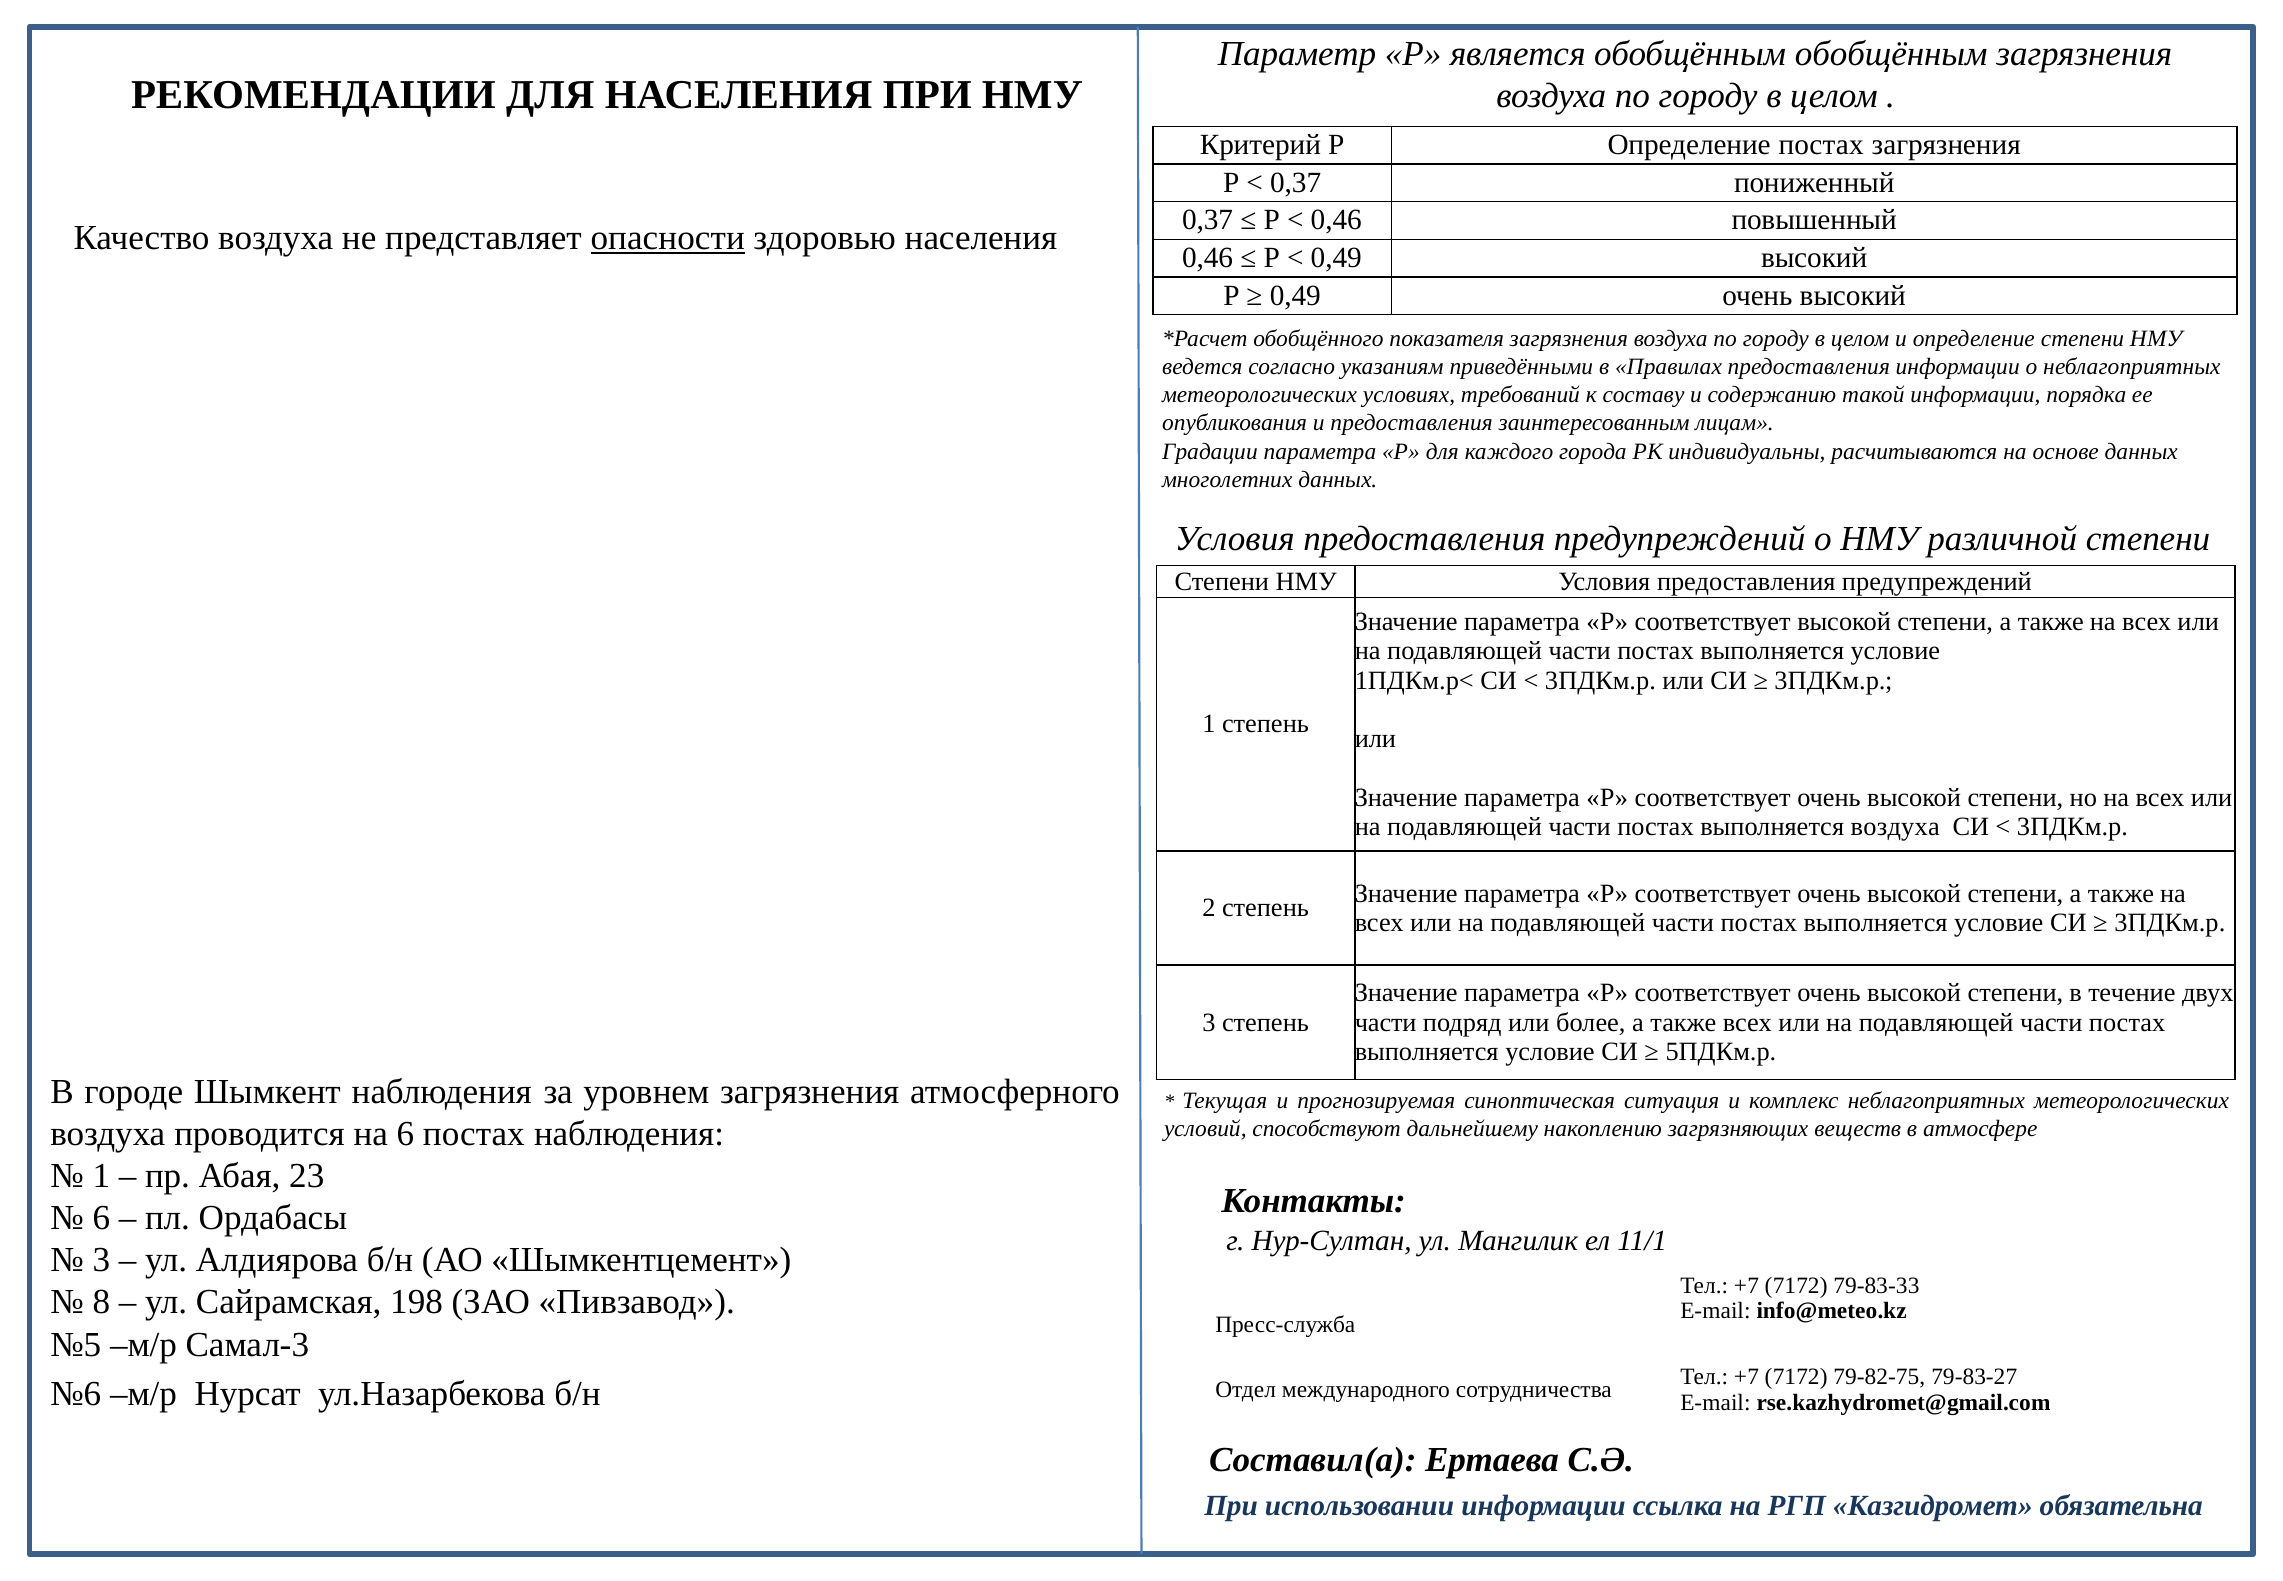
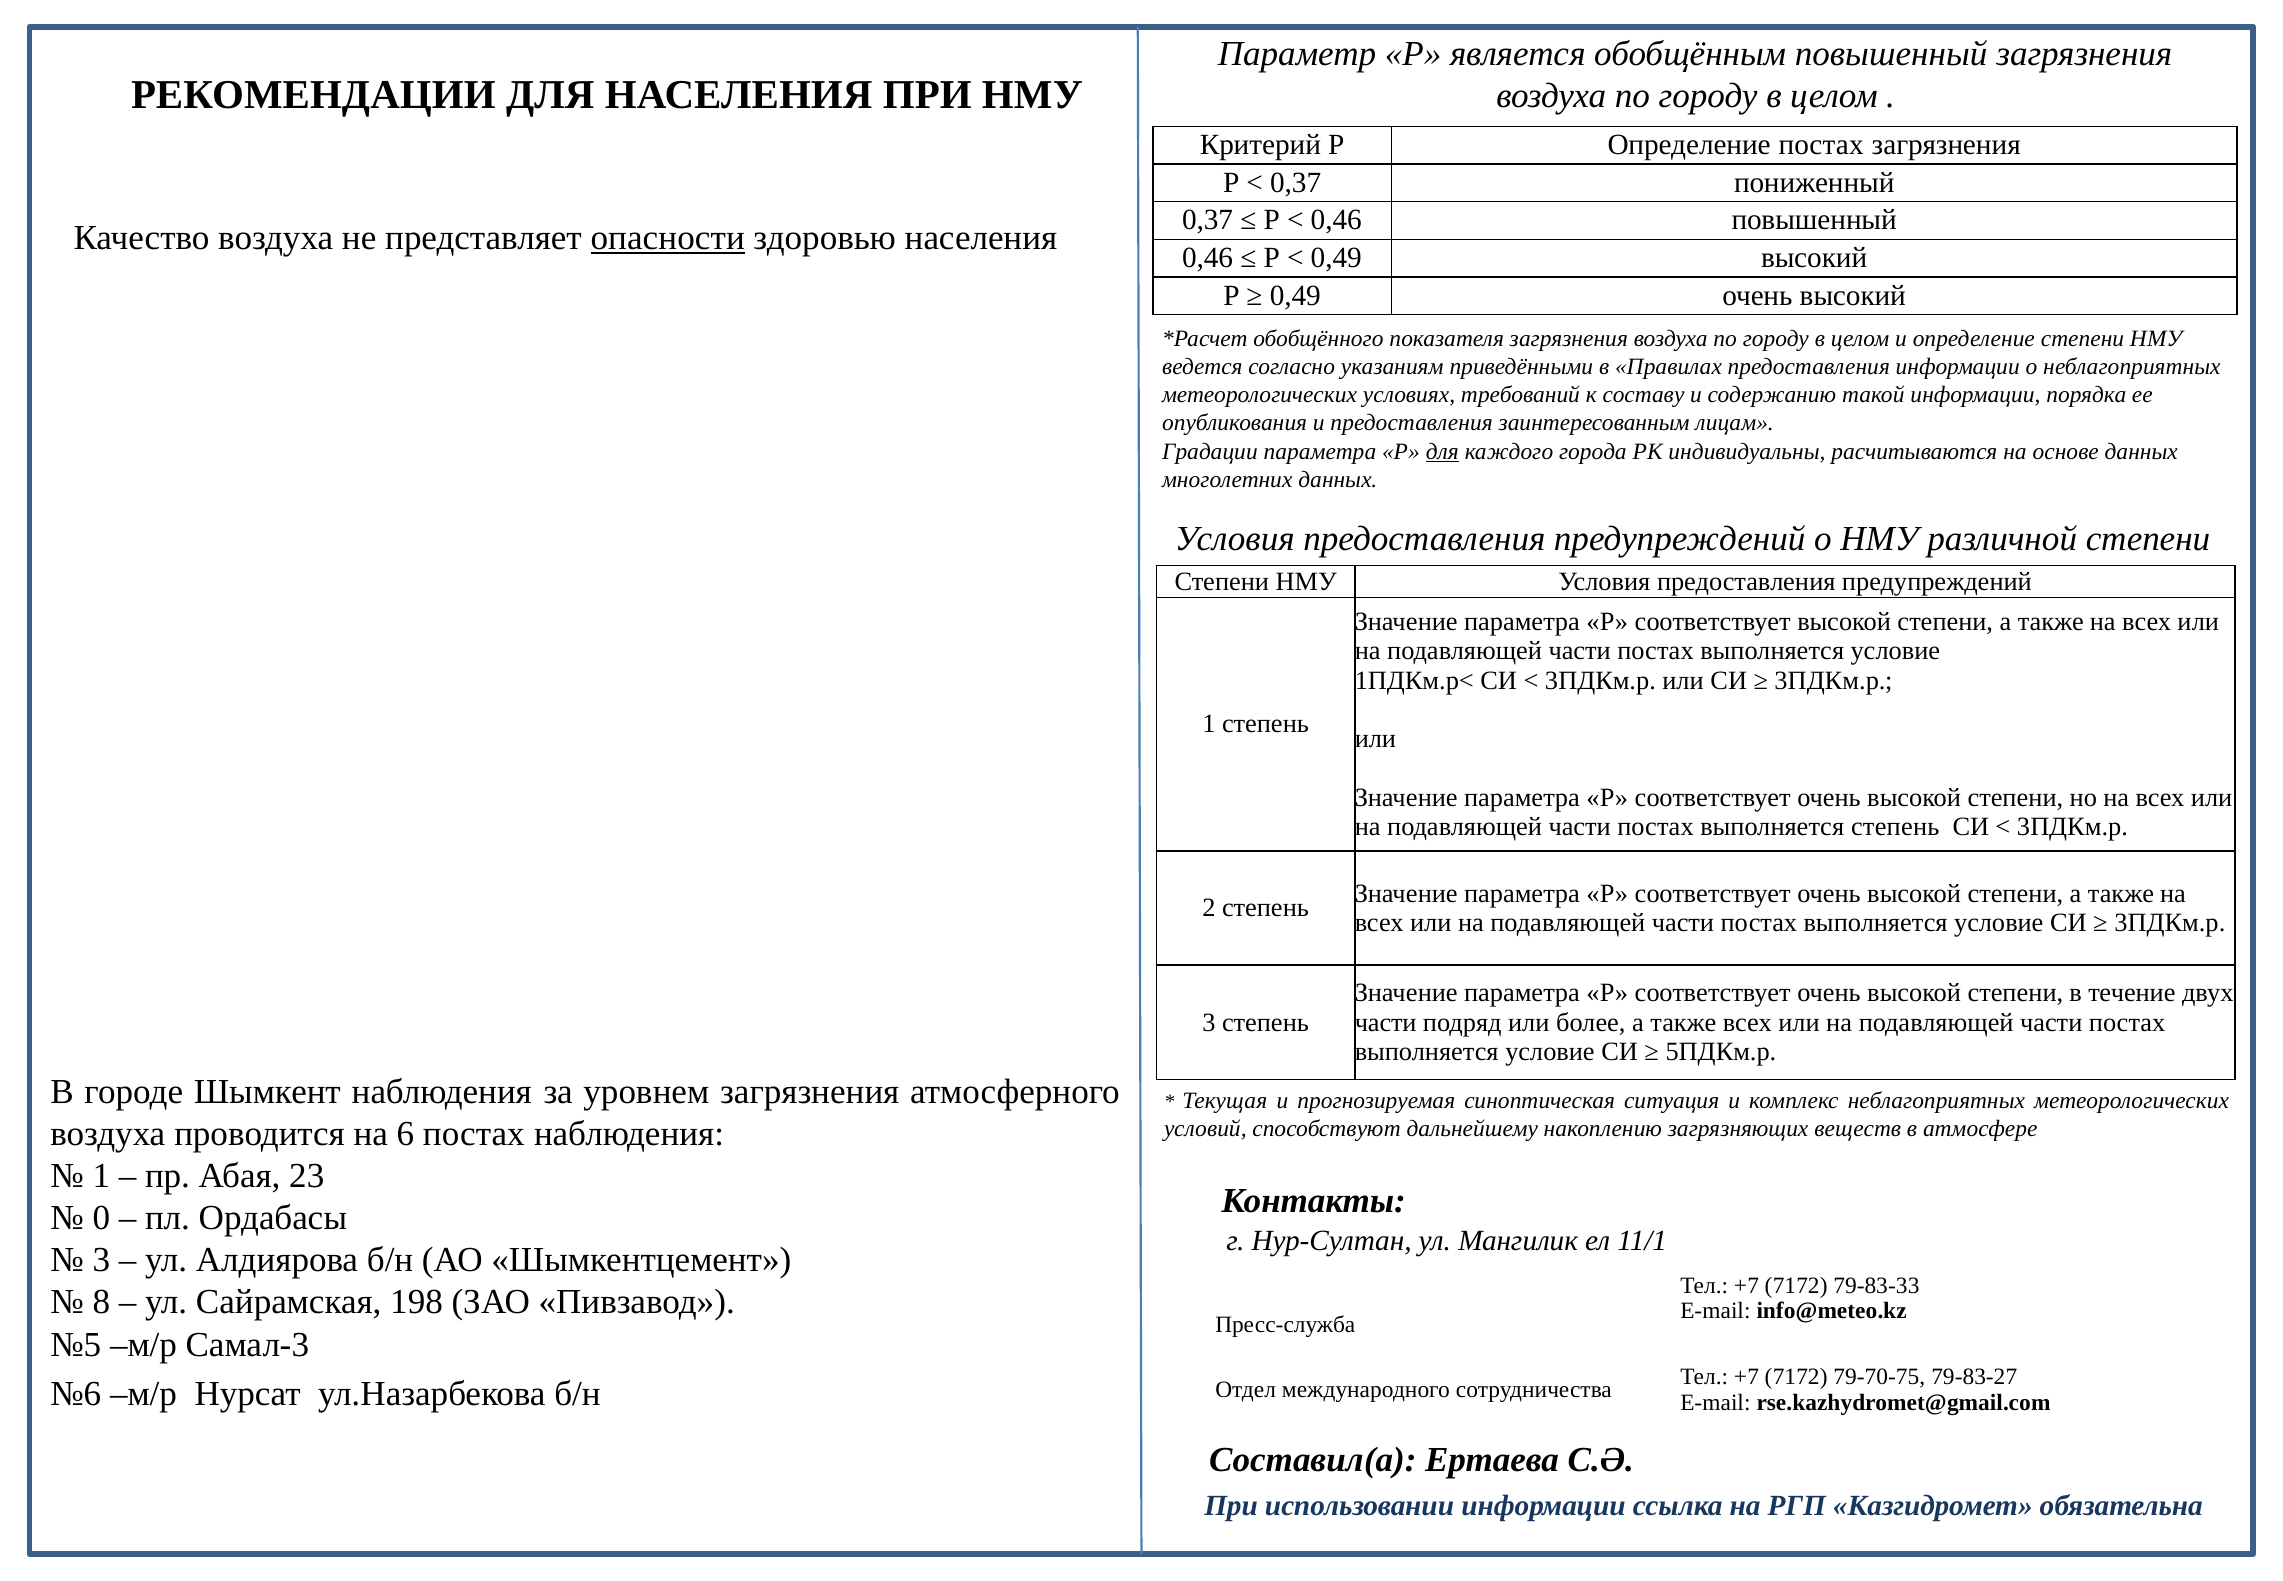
обобщённым обобщённым: обобщённым -> повышенный (1891, 54)
для underline: none -> present (1442, 451)
выполняется воздуха: воздуха -> степень (1895, 826)
6: 6 -> 0 (101, 1218)
79-82-75: 79-82-75 -> 79-70-75 (1879, 1376)
